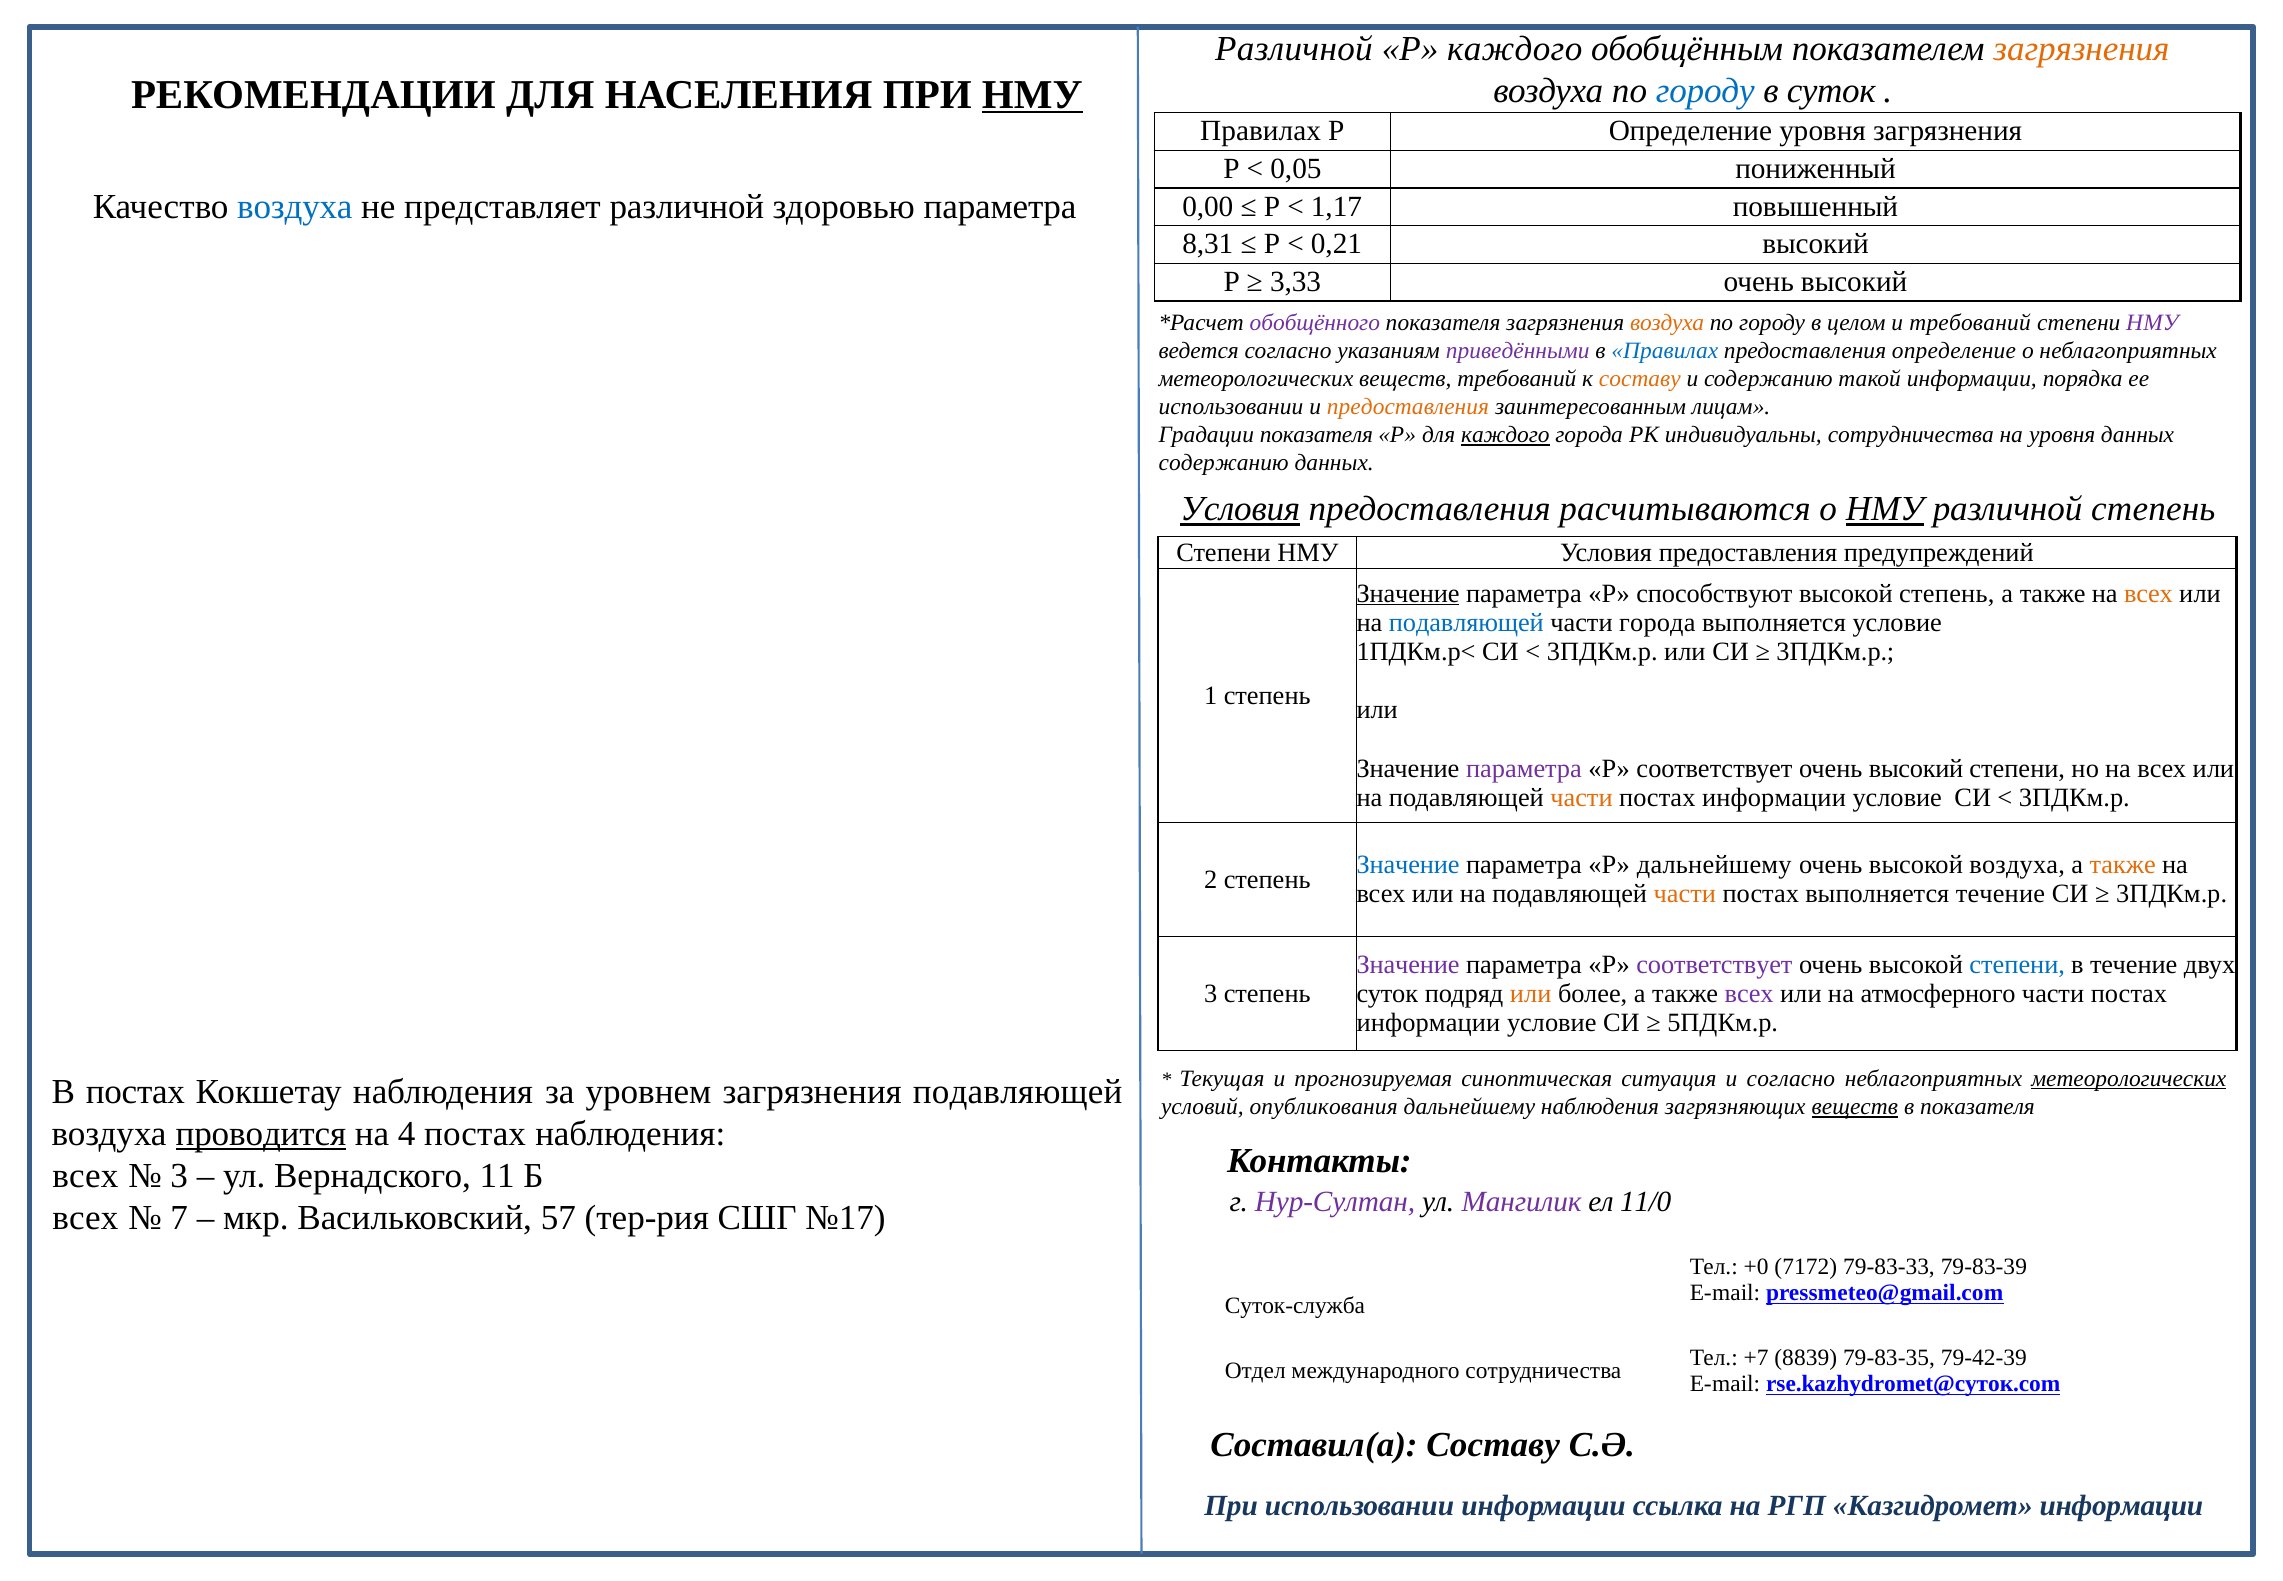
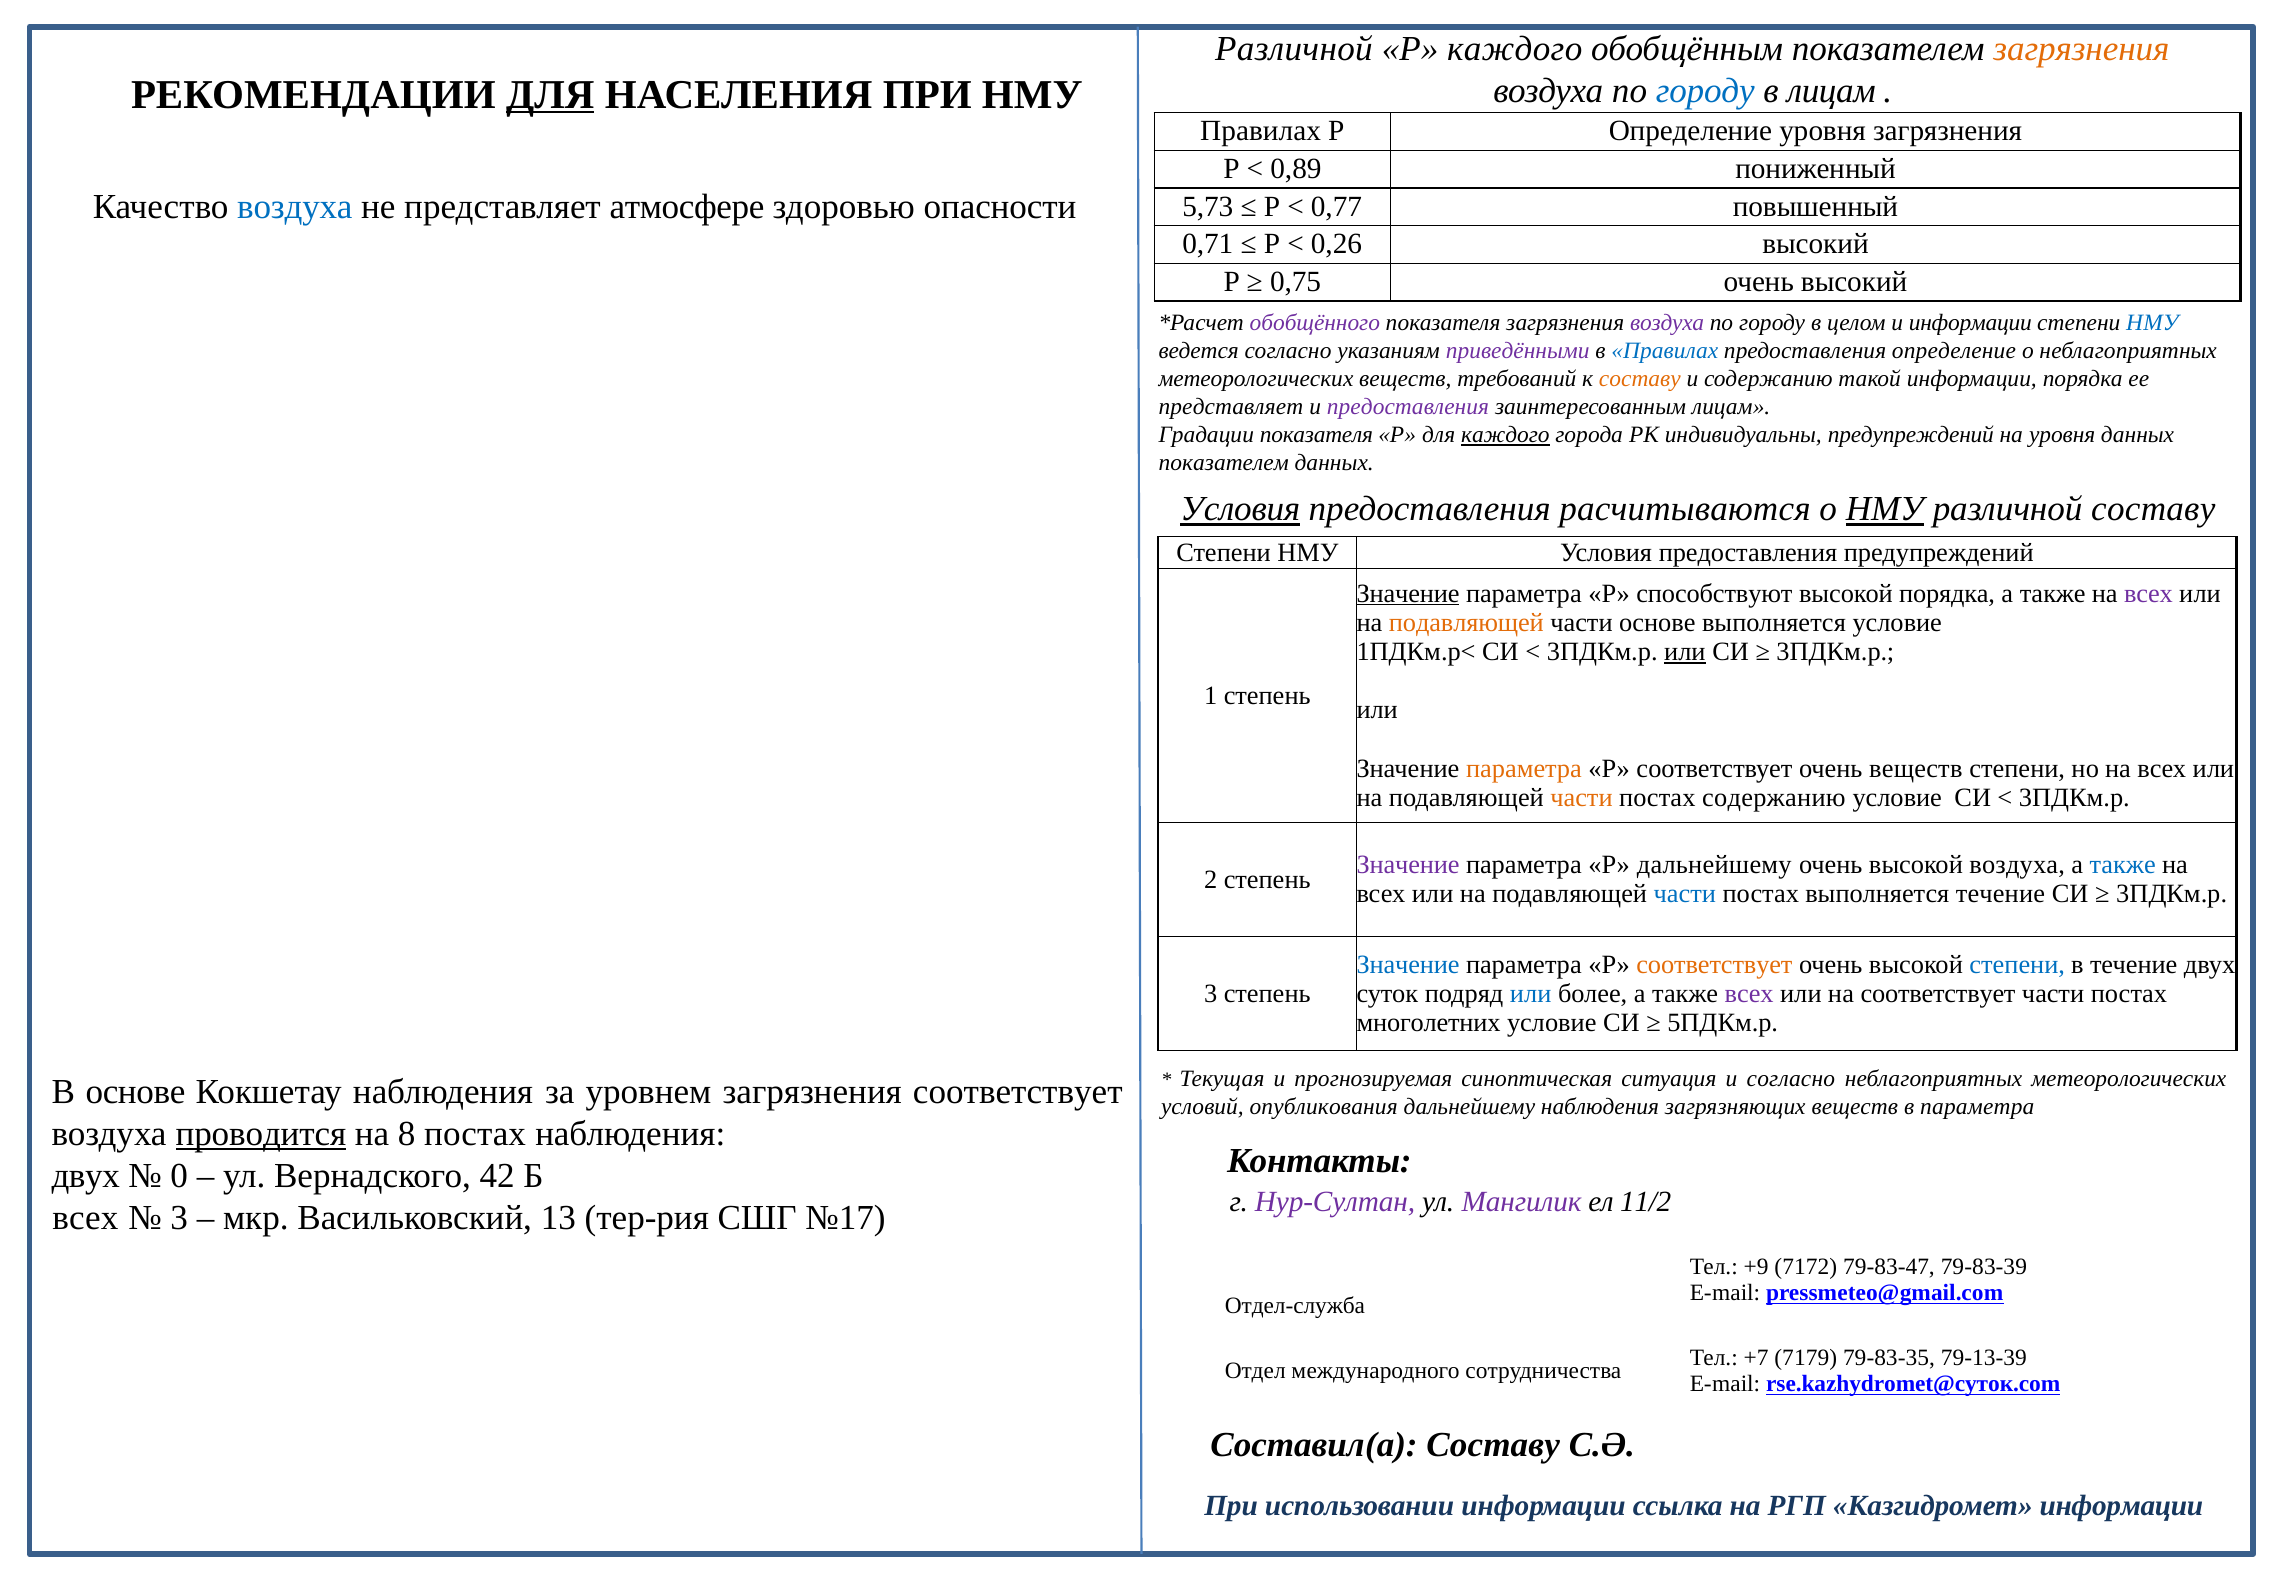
в суток: суток -> лицам (1831, 91)
ДЛЯ underline: none -> present (550, 95)
НМУ underline: present -> none (1032, 95)
0,05: 0,05 -> 0,89 (1296, 169)
представляет различной: различной -> атмосфере (687, 207)
здоровью параметра: параметра -> опасности (1000, 207)
0,00: 0,00 -> 5,73 (1208, 207)
1,17: 1,17 -> 0,77 (1336, 207)
8,31: 8,31 -> 0,71 (1208, 244)
0,21: 0,21 -> 0,26 (1336, 244)
3,33: 3,33 -> 0,75 (1296, 282)
воздуха colour: orange -> purple (1667, 322)
и требований: требований -> информации (1970, 322)
НМУ colour: purple -> blue (2152, 322)
использовании: использовании -> представляет (1231, 407)
предоставления colour: orange -> purple (1408, 407)
индивидуальны сотрудничества: сотрудничества -> предупреждений (1911, 435)
содержанию: содержанию -> показателем (1224, 463)
различной степень: степень -> составу (2153, 509)
высокой степень: степень -> порядка (1947, 593)
всех colour: orange -> purple (2148, 593)
подавляющей colour: blue -> orange (1466, 622)
части города: города -> основе (1657, 622)
или underline: none -> present (1685, 652)
параметра colour: purple -> orange (1524, 768)
соответствует очень высокий: высокий -> веществ (1916, 768)
информации: информации -> содержанию (1774, 798)
Значение colour: blue -> purple (1408, 865)
также colour: orange -> blue (2123, 865)
части colour: orange -> blue (1685, 894)
Значение colour: purple -> blue (1408, 964)
соответствует colour: purple -> orange (1714, 964)
или colour: orange -> blue (1531, 993)
на атмосферного: атмосферного -> соответствует (1938, 993)
информации: информации -> многолетних (1429, 1023)
метеорологических underline: present -> none (2129, 1078)
В постах: постах -> основе (135, 1091)
загрязнения подавляющей: подавляющей -> соответствует (1018, 1091)
веществ underline: present -> none (1855, 1106)
в показателя: показателя -> параметра (1977, 1106)
4: 4 -> 8 (407, 1133)
всех: всех -> двух (86, 1176)
3: 3 -> 0 (179, 1176)
11: 11 -> 42 (497, 1176)
11/0: 11/0 -> 11/2 (1646, 1202)
7: 7 -> 3 (179, 1218)
57: 57 -> 13 (558, 1218)
+0: +0 -> +9 (1756, 1266)
79-83-33: 79-83-33 -> 79-83-47 (1889, 1266)
Суток-служба: Суток-служба -> Отдел-служба (1295, 1305)
8839: 8839 -> 7179 (1806, 1358)
79-42-39: 79-42-39 -> 79-13-39 (1984, 1358)
